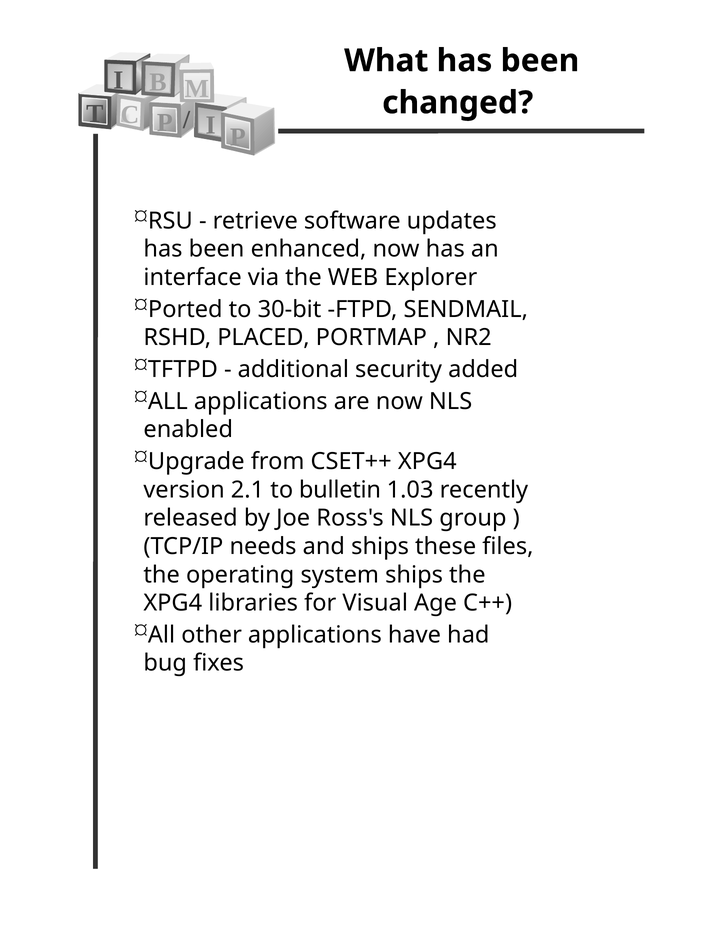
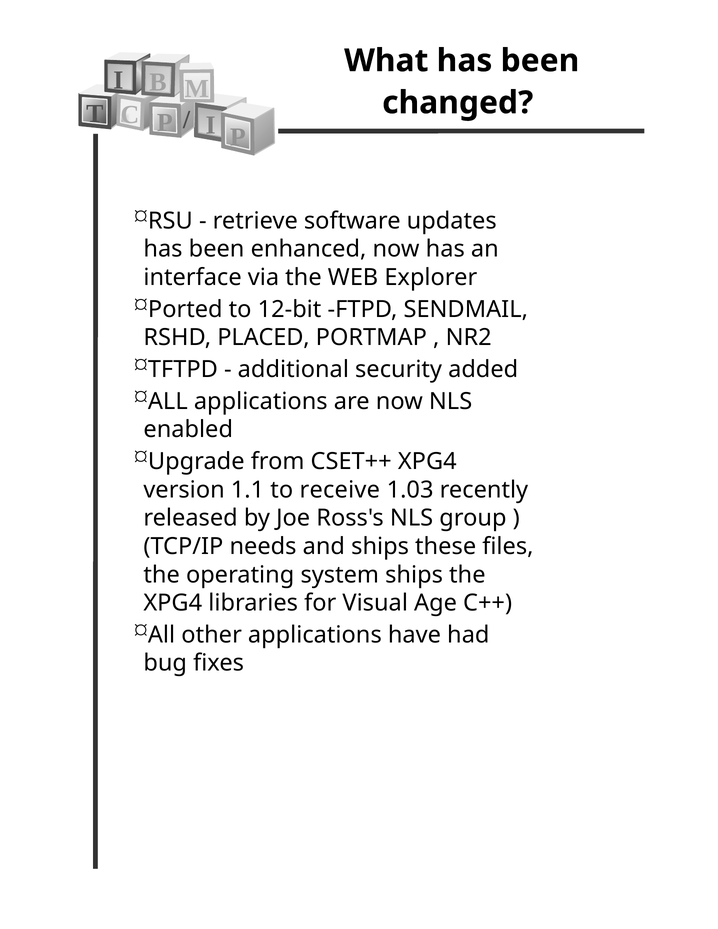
30-bit: 30-bit -> 12-bit (290, 309)
2.1: 2.1 -> 1.1 (248, 490)
bulletin: bulletin -> receive (340, 490)
